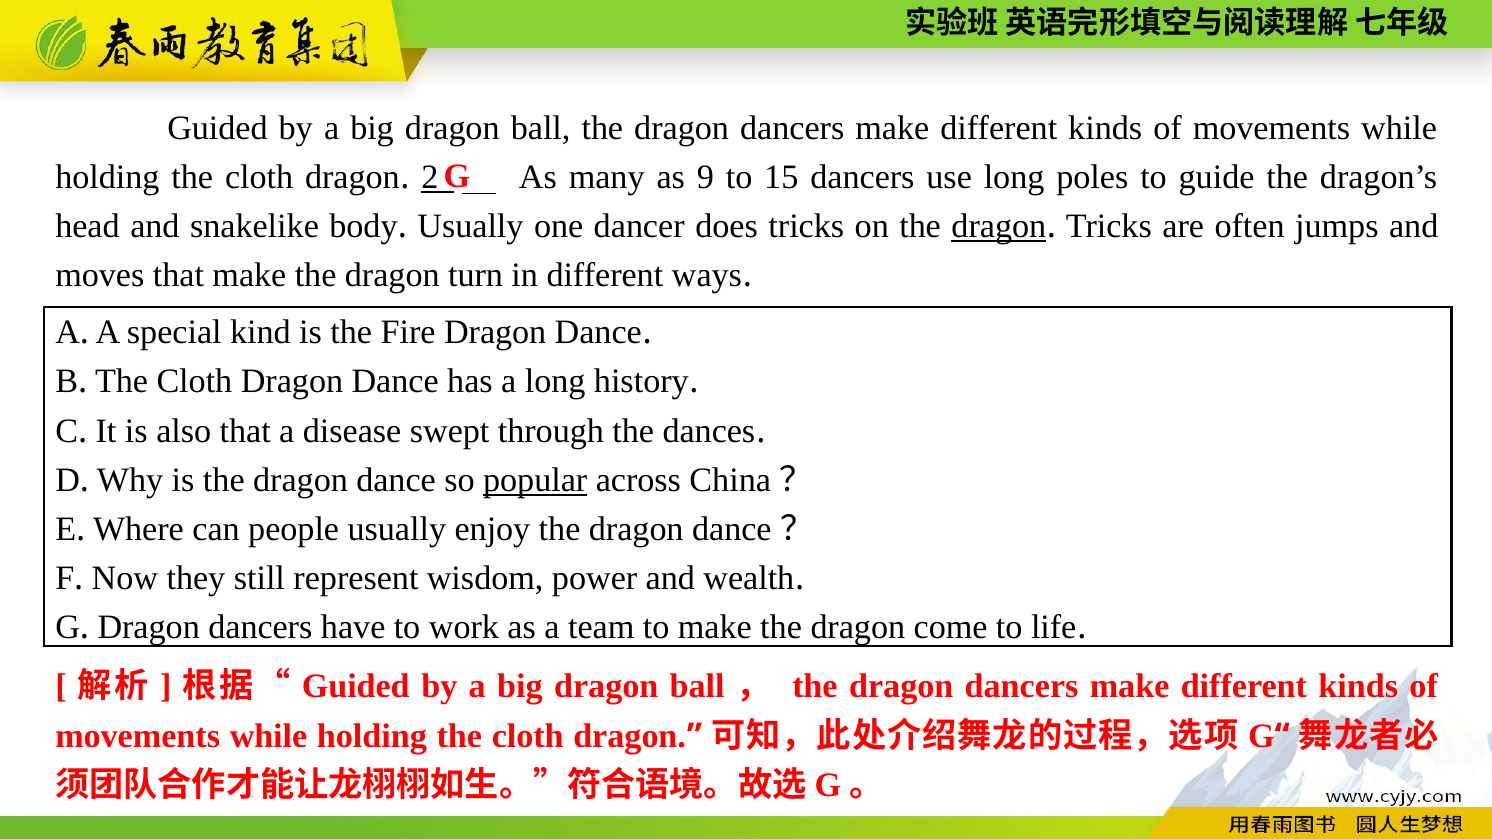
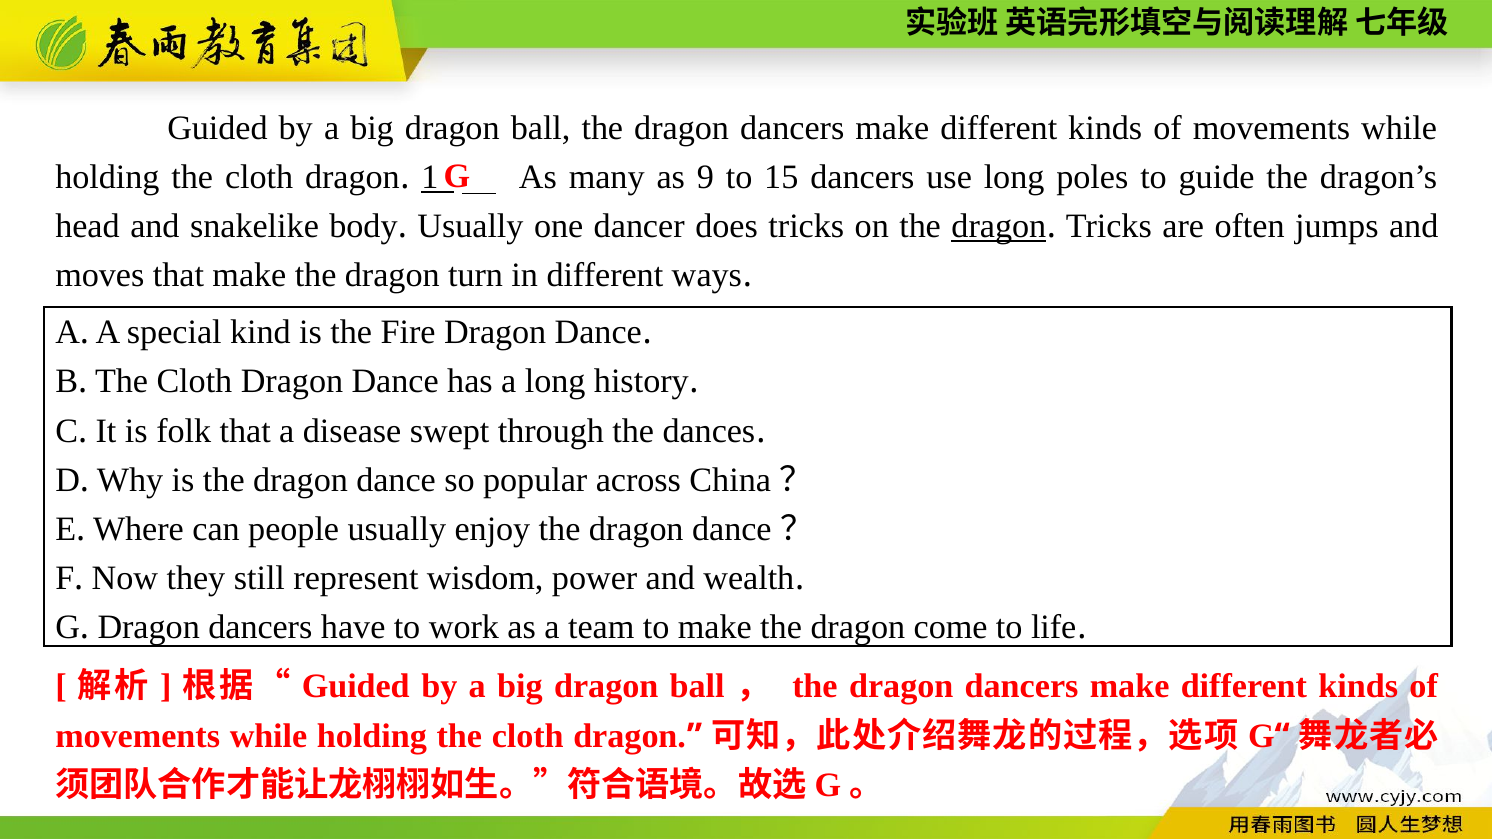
2: 2 -> 1 (430, 177)
also: also -> folk (184, 431)
popular underline: present -> none (535, 480)
